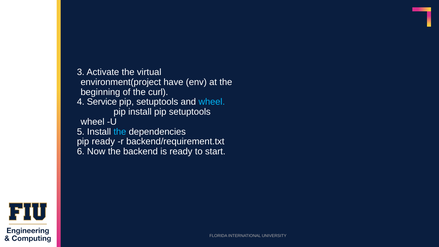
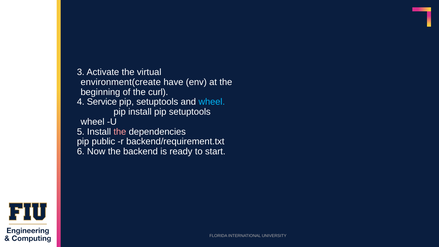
environment(project: environment(project -> environment(create (121, 82)
the colour: light blue -> pink (120, 132)
pip ready: ready -> public (103, 142)
